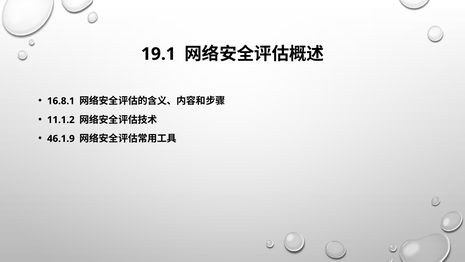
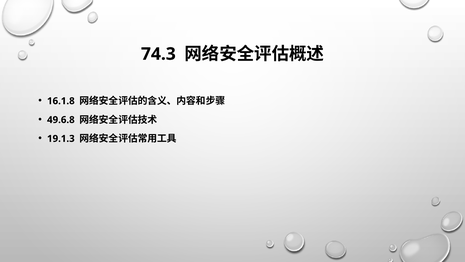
19.1: 19.1 -> 74.3 (158, 54)
16.8.1: 16.8.1 -> 16.1.8 (61, 101)
11.1.2: 11.1.2 -> 49.6.8 (61, 120)
46.1.9: 46.1.9 -> 19.1.3 (61, 138)
